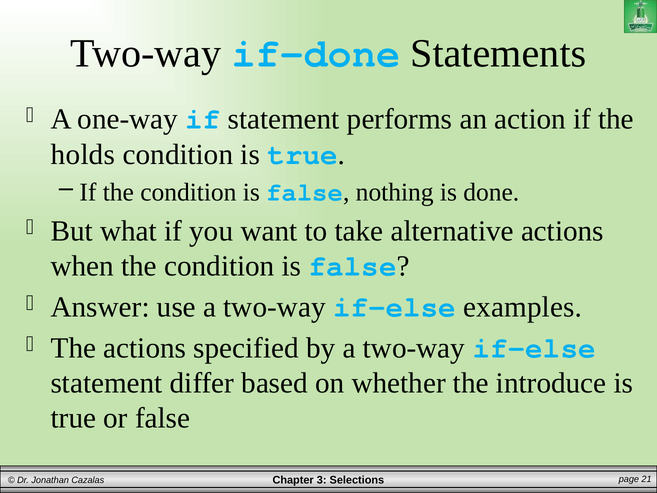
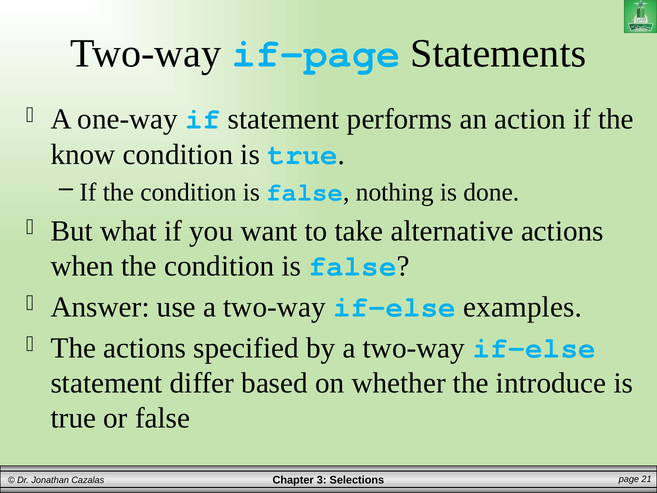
if-done: if-done -> if-page (316, 54)
holds: holds -> know (83, 154)
